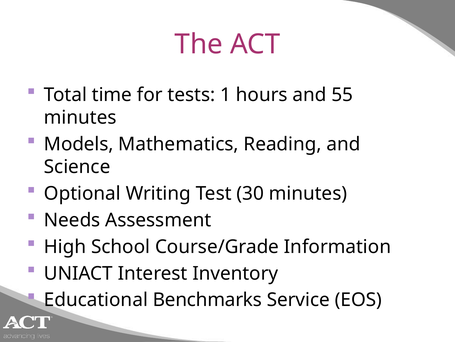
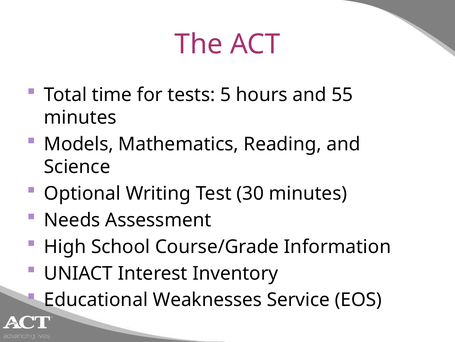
1: 1 -> 5 (226, 95)
Benchmarks: Benchmarks -> Weaknesses (207, 299)
